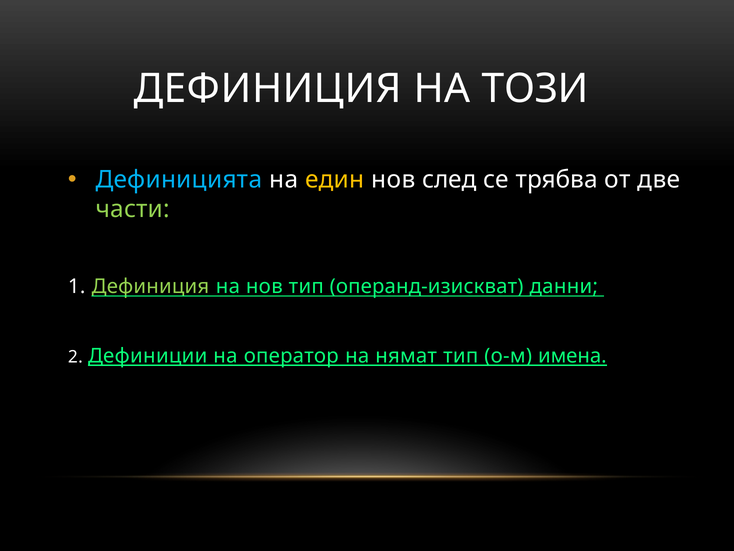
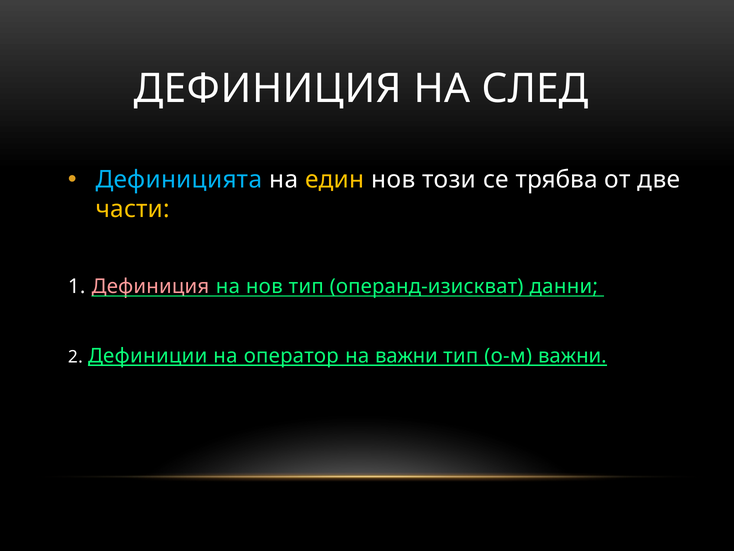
ТОЗИ: ТОЗИ -> СЛЕД (535, 88)
след: след -> този (449, 180)
части colour: light green -> yellow (133, 209)
Дефиниция colour: light green -> pink (150, 286)
на нямат: нямат -> важни (406, 356)
о-м имена: имена -> важни (572, 356)
